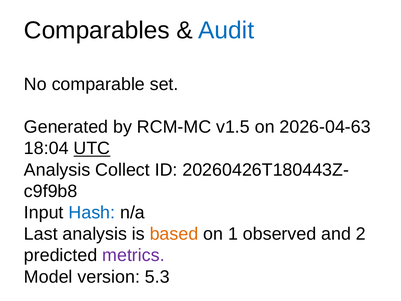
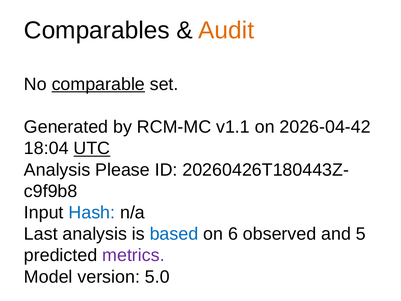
Audit colour: blue -> orange (226, 30)
comparable underline: none -> present (98, 84)
v1.5: v1.5 -> v1.1 (233, 127)
2026-04-63: 2026-04-63 -> 2026-04-42 (325, 127)
Collect: Collect -> Please (123, 170)
based colour: orange -> blue (174, 234)
1: 1 -> 6 (233, 234)
2: 2 -> 5 (361, 234)
5.3: 5.3 -> 5.0 (157, 277)
